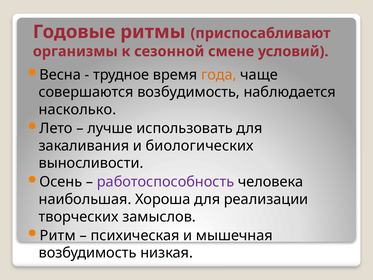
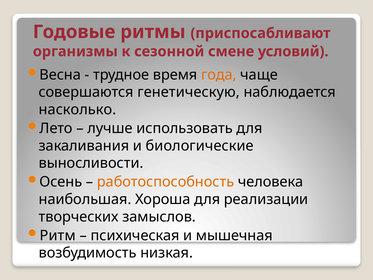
совершаются возбудимость: возбудимость -> генетическую (189, 92)
биологических: биологических -> биологические (200, 146)
работоспособность colour: purple -> orange (166, 182)
